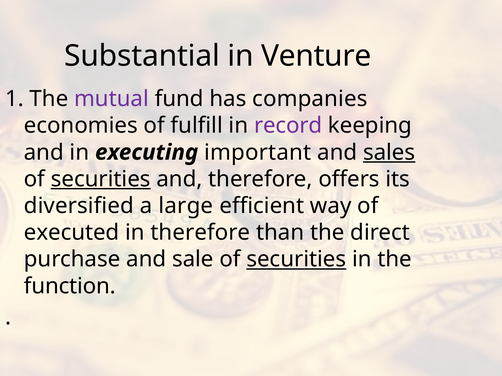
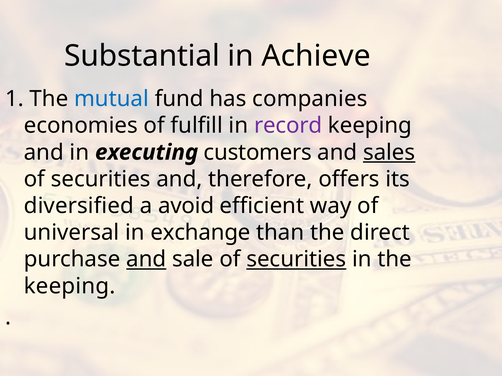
Venture: Venture -> Achieve (316, 56)
mutual colour: purple -> blue (111, 99)
important: important -> customers (258, 153)
securities underline: present -> none (101, 179)
large: large -> avoid (186, 206)
executed: executed -> universal (72, 233)
in therefore: therefore -> exchange (200, 233)
and underline: none -> present (146, 260)
function: function -> keeping (70, 286)
